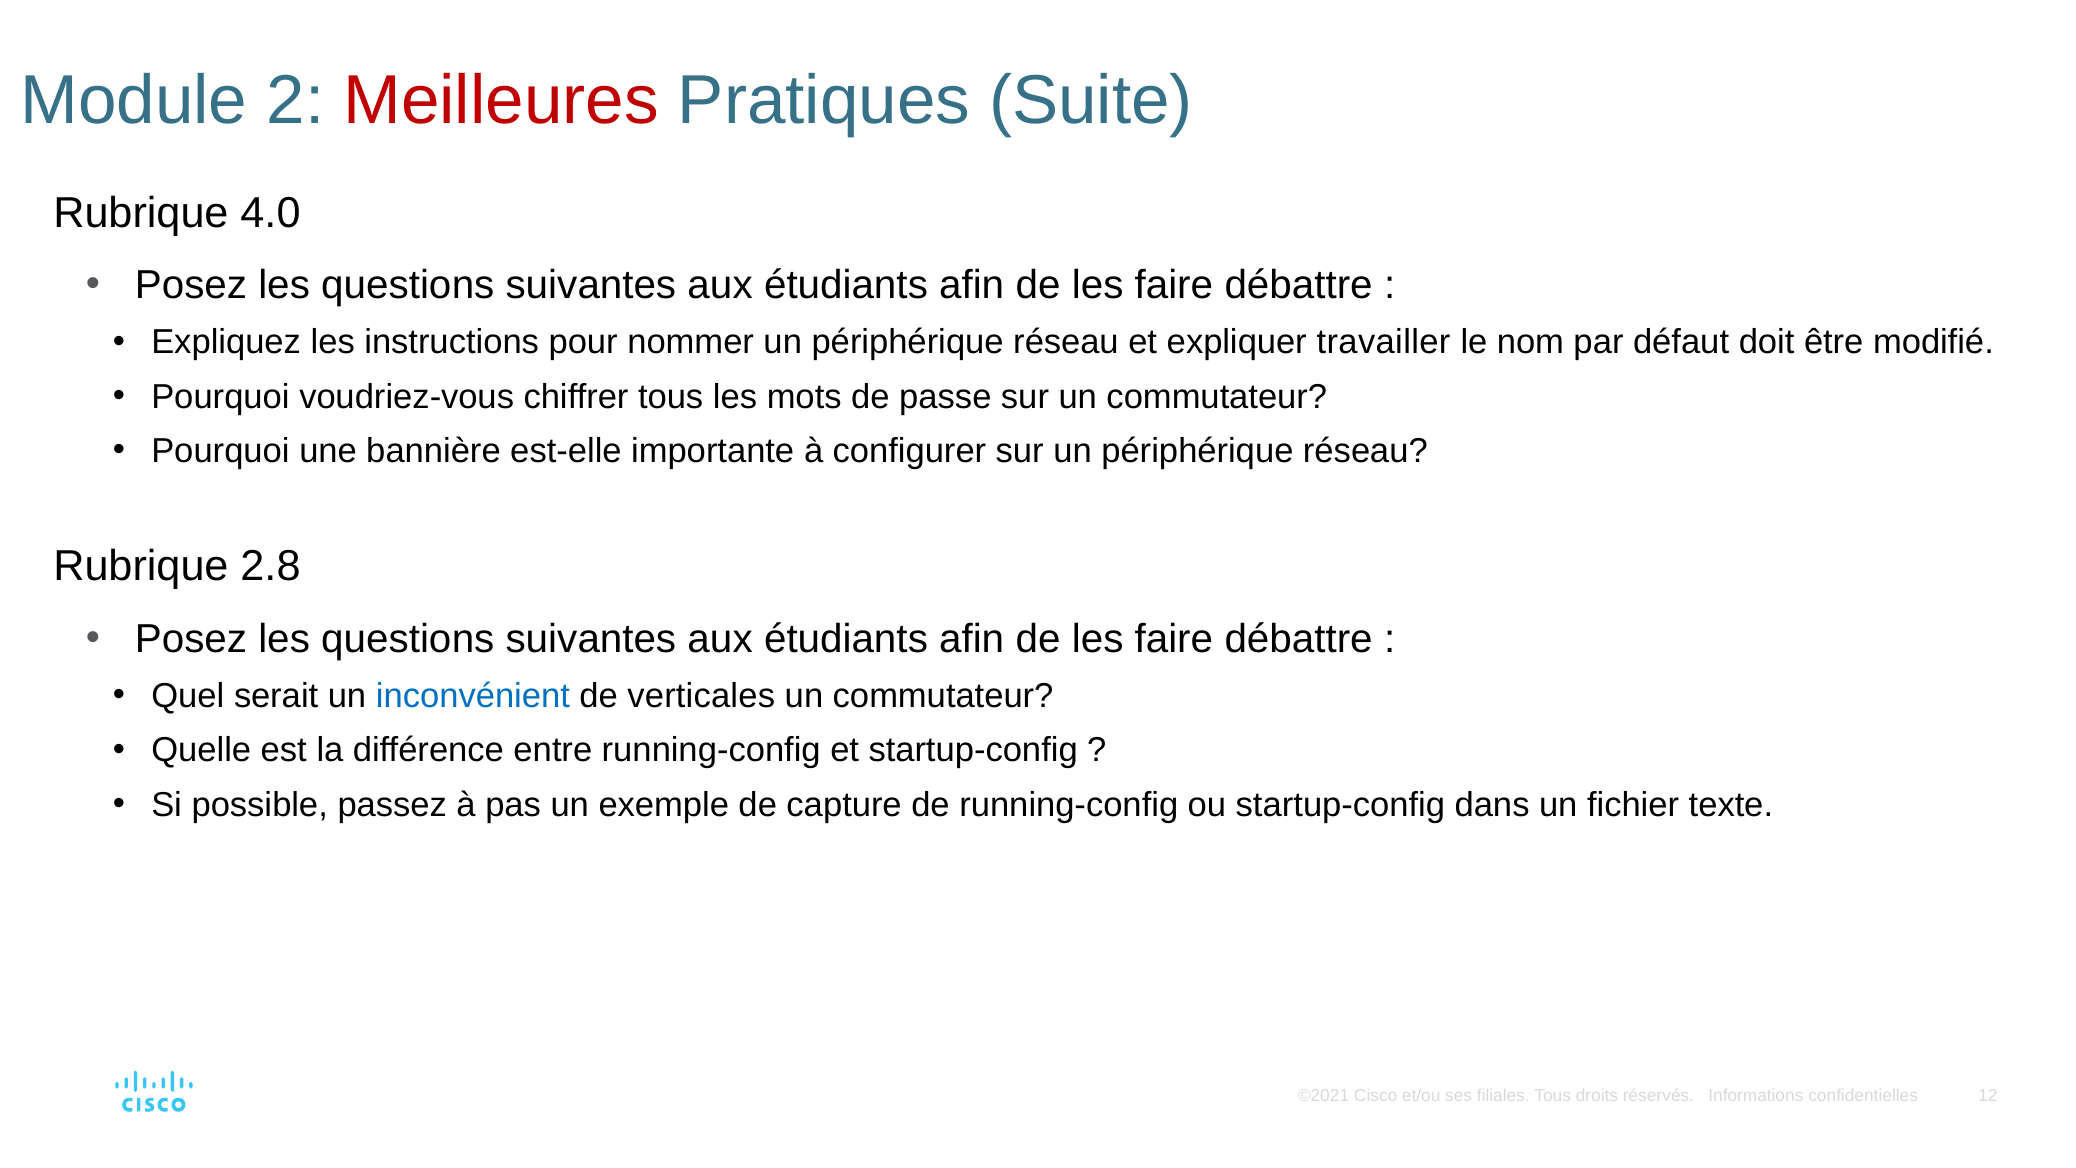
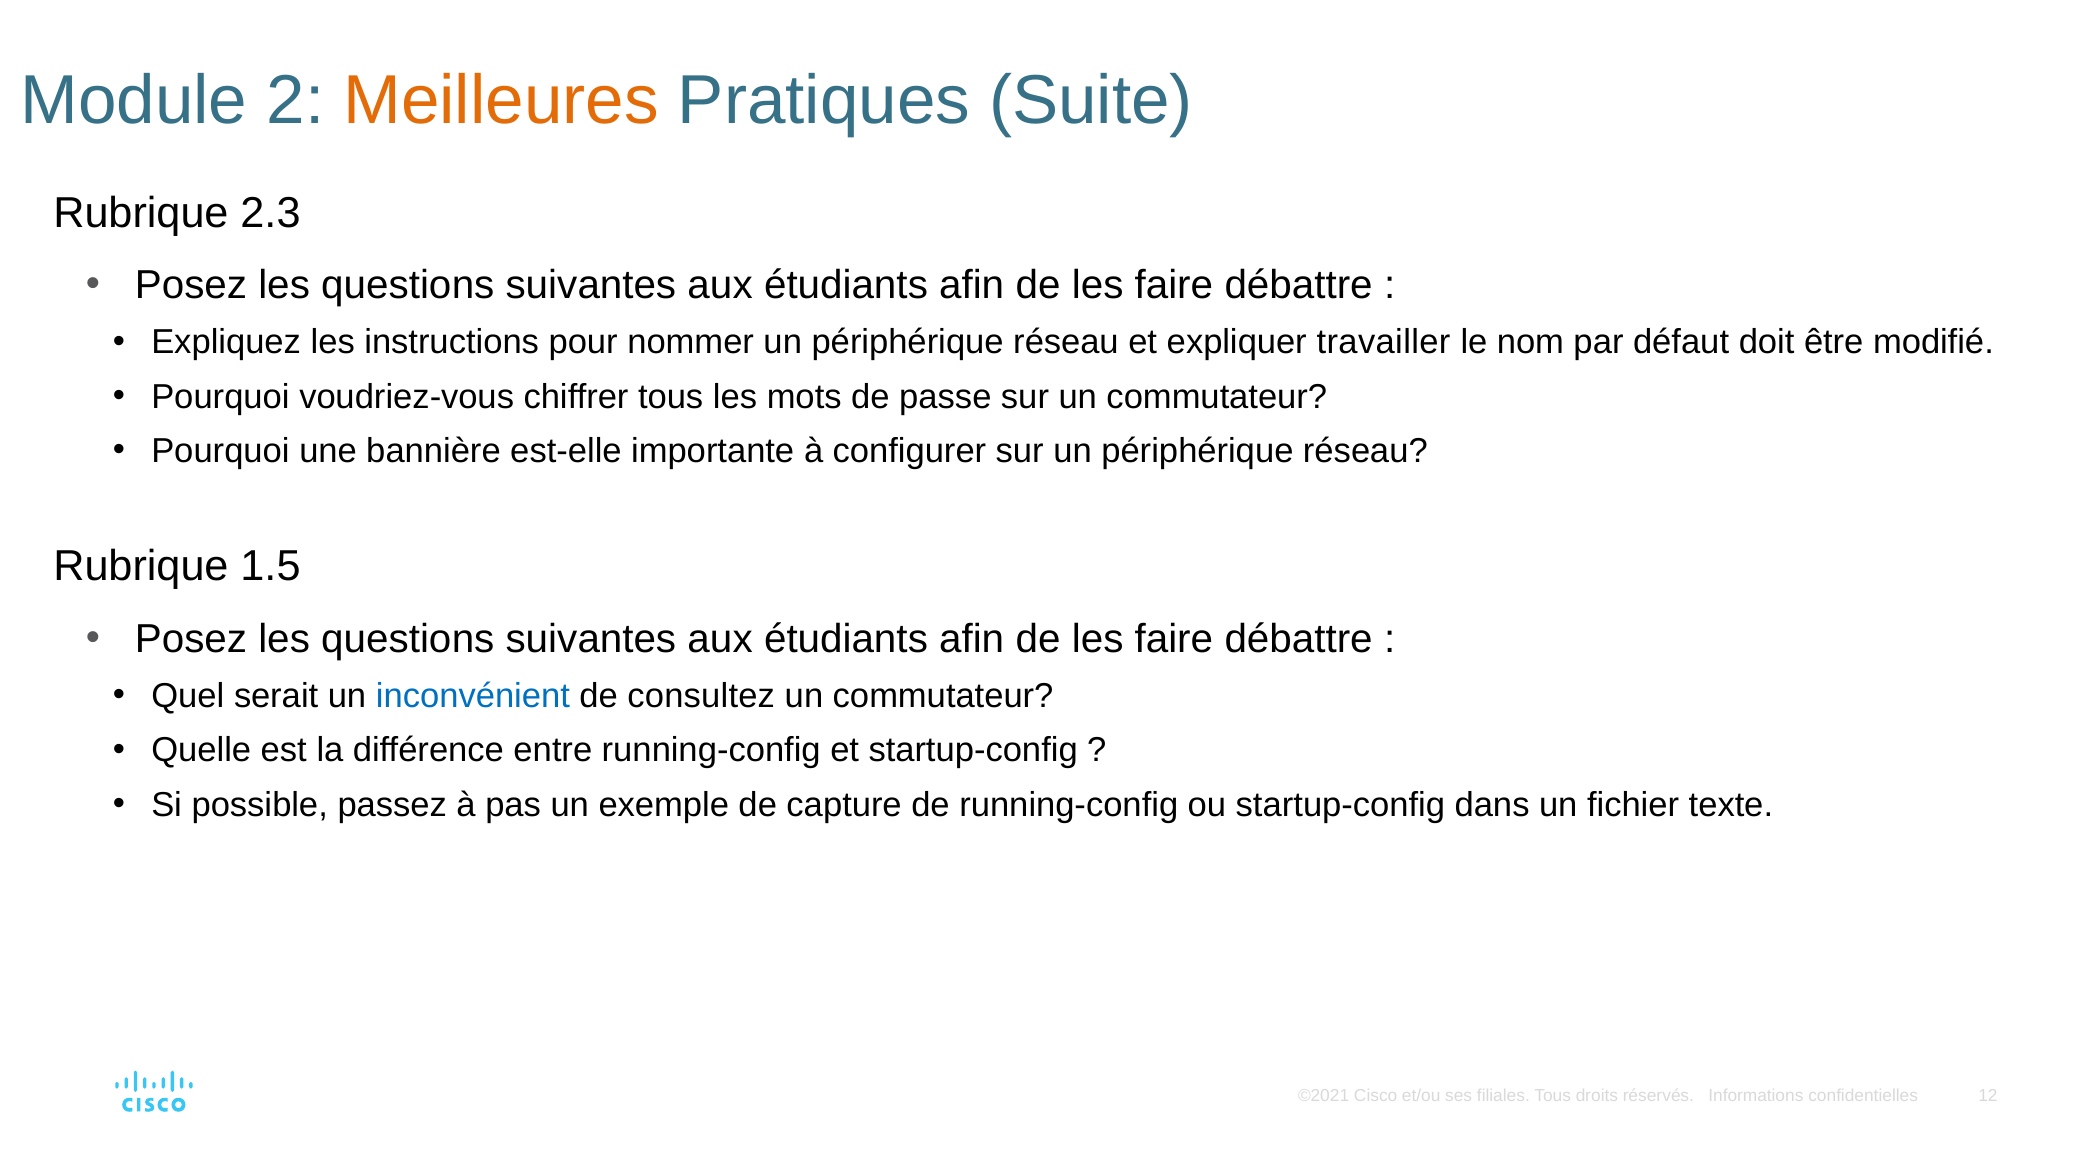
Meilleures colour: red -> orange (501, 100)
4.0: 4.0 -> 2.3 (270, 213)
2.8: 2.8 -> 1.5 (270, 567)
verticales: verticales -> consultez (701, 696)
